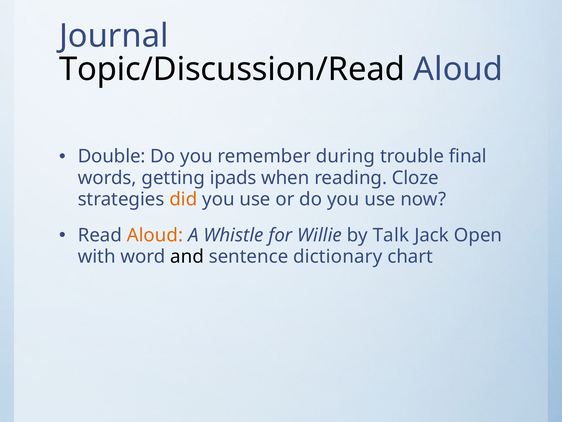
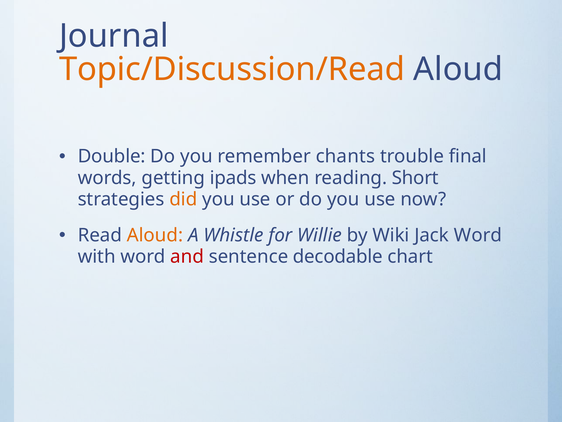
Topic/Discussion/Read colour: black -> orange (232, 69)
during: during -> chants (345, 156)
Cloze: Cloze -> Short (415, 178)
Talk: Talk -> Wiki (391, 235)
Jack Open: Open -> Word (478, 235)
and colour: black -> red (187, 256)
dictionary: dictionary -> decodable (338, 256)
